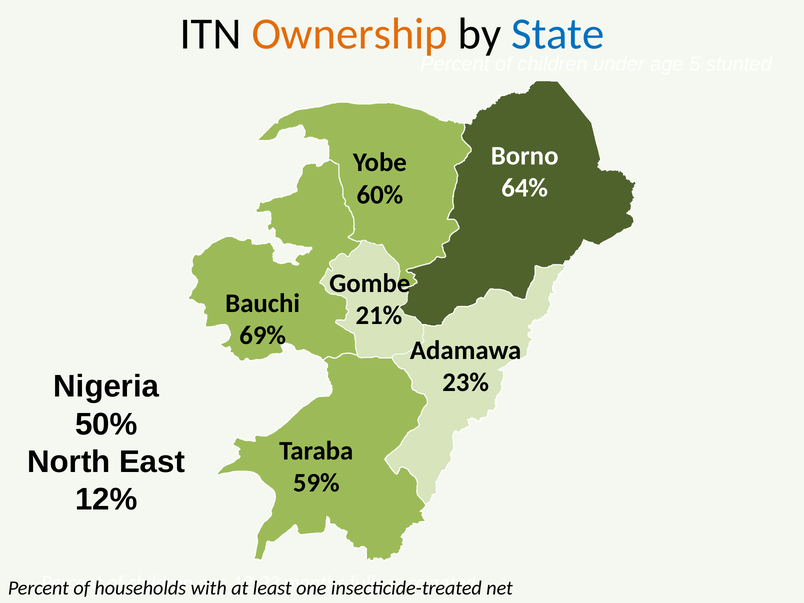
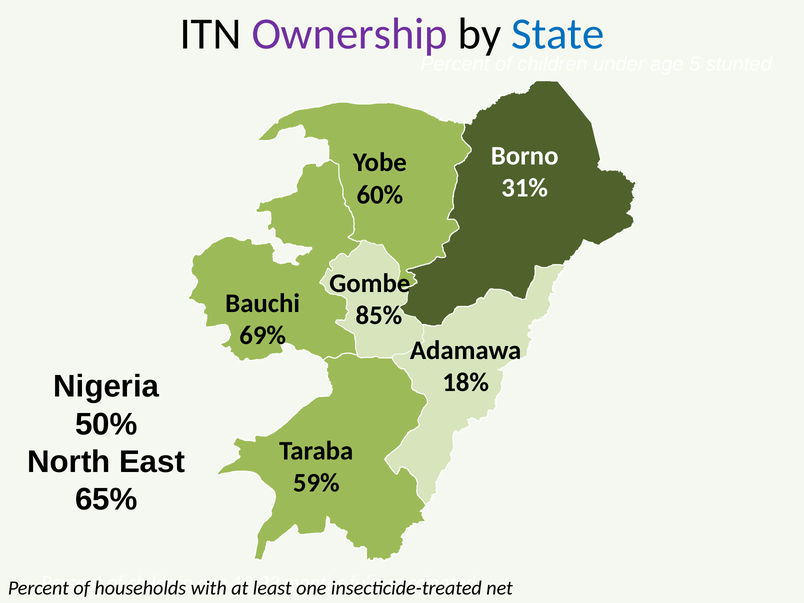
Ownership colour: orange -> purple (350, 34)
64%: 64% -> 31% (525, 188)
21%: 21% -> 85% (379, 315)
23%: 23% -> 18% (466, 382)
12%: 12% -> 65% (106, 499)
